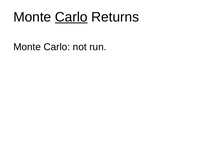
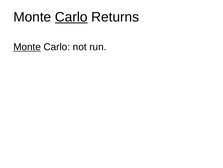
Monte underline: none -> present (27, 47)
